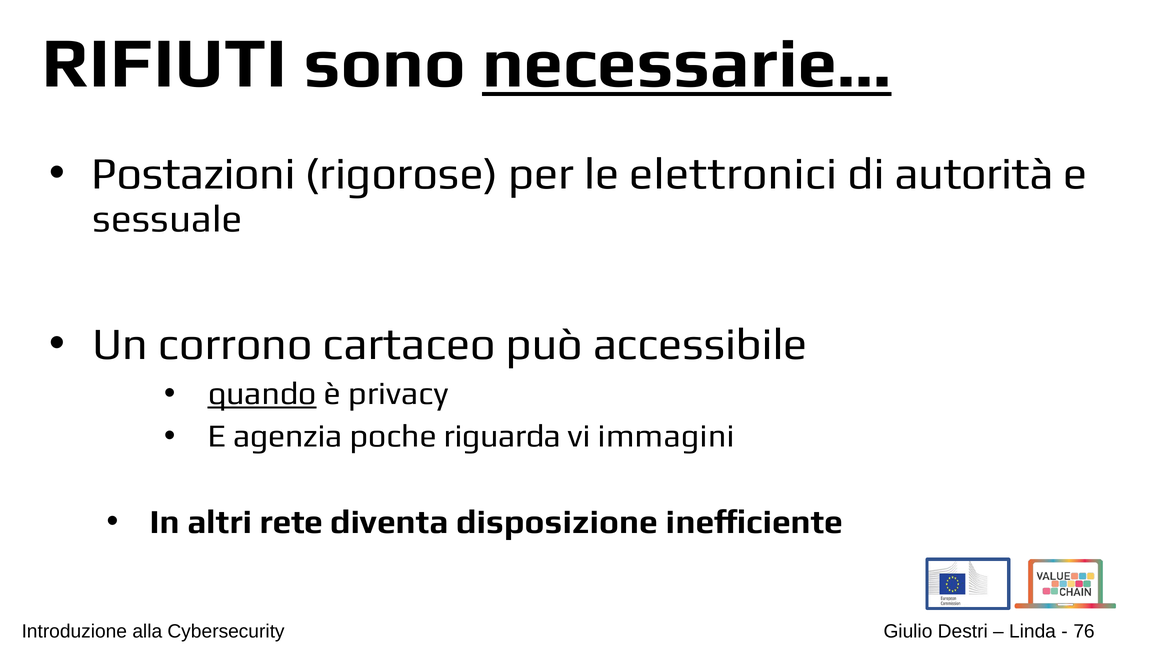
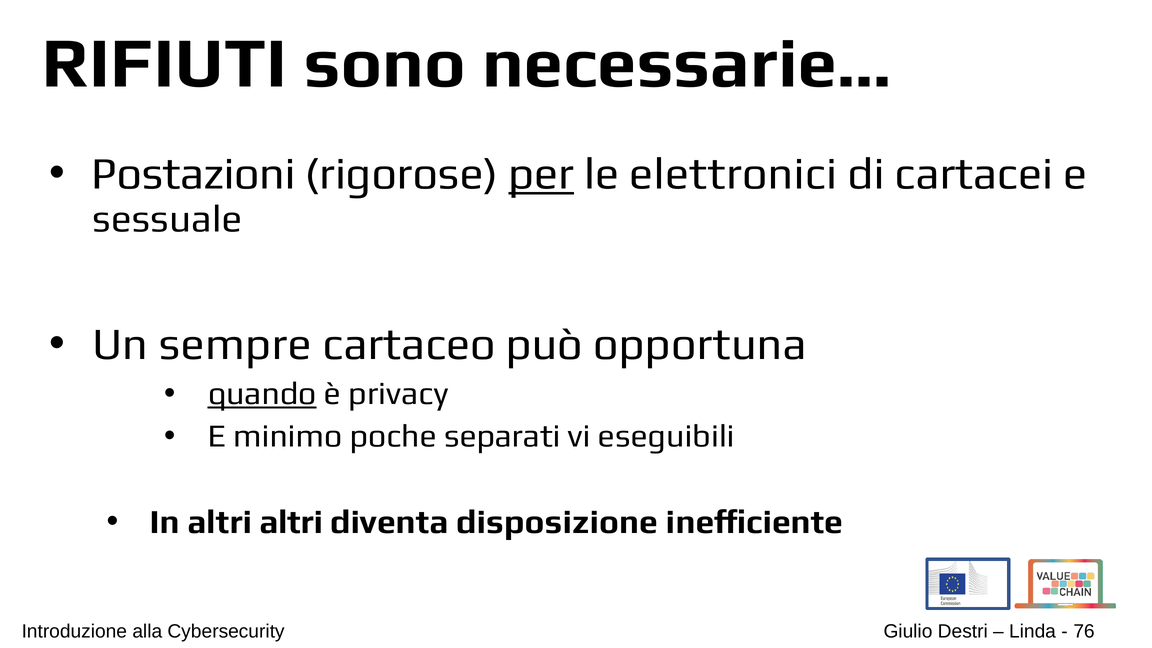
necessarie… underline: present -> none (687, 64)
per underline: none -> present (541, 174)
autorità: autorità -> cartacei (974, 174)
corrono: corrono -> sempre (235, 344)
accessibile: accessibile -> opportuna (700, 344)
agenzia: agenzia -> minimo (288, 436)
riguarda: riguarda -> separati (502, 436)
immagini: immagini -> eseguibili (666, 436)
altri rete: rete -> altri (291, 522)
